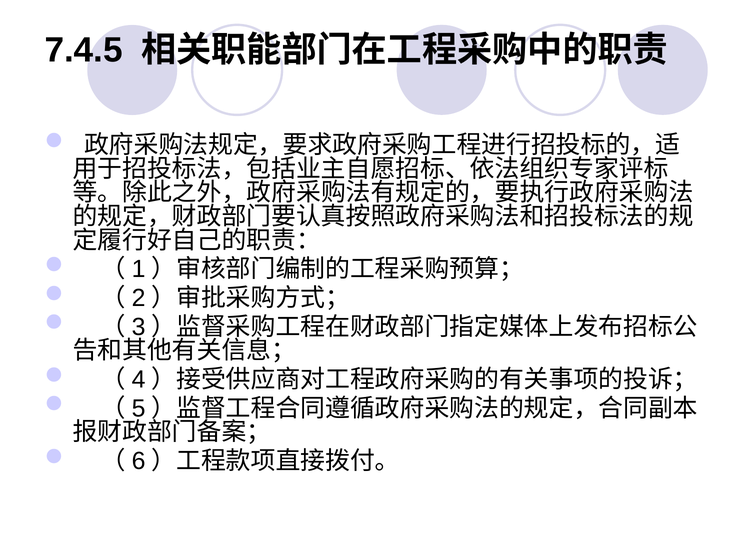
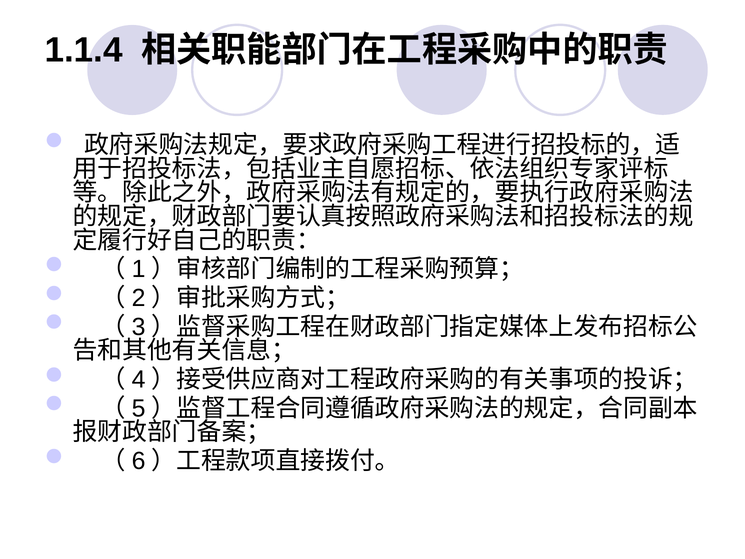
7.4.5: 7.4.5 -> 1.1.4 (84, 50)
